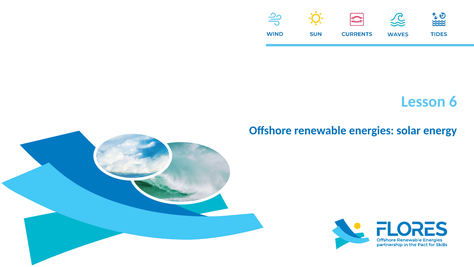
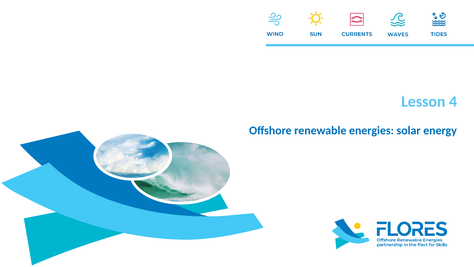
6: 6 -> 4 (453, 102)
